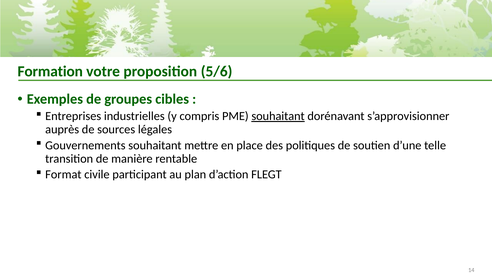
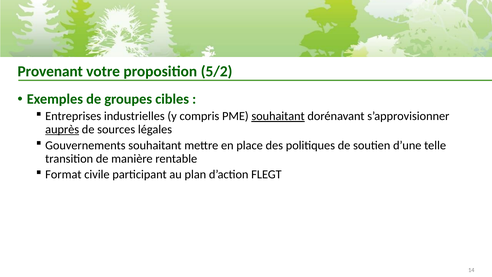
Formation: Formation -> Provenant (50, 71)
5/6: 5/6 -> 5/2 (217, 71)
auprès underline: none -> present (62, 129)
